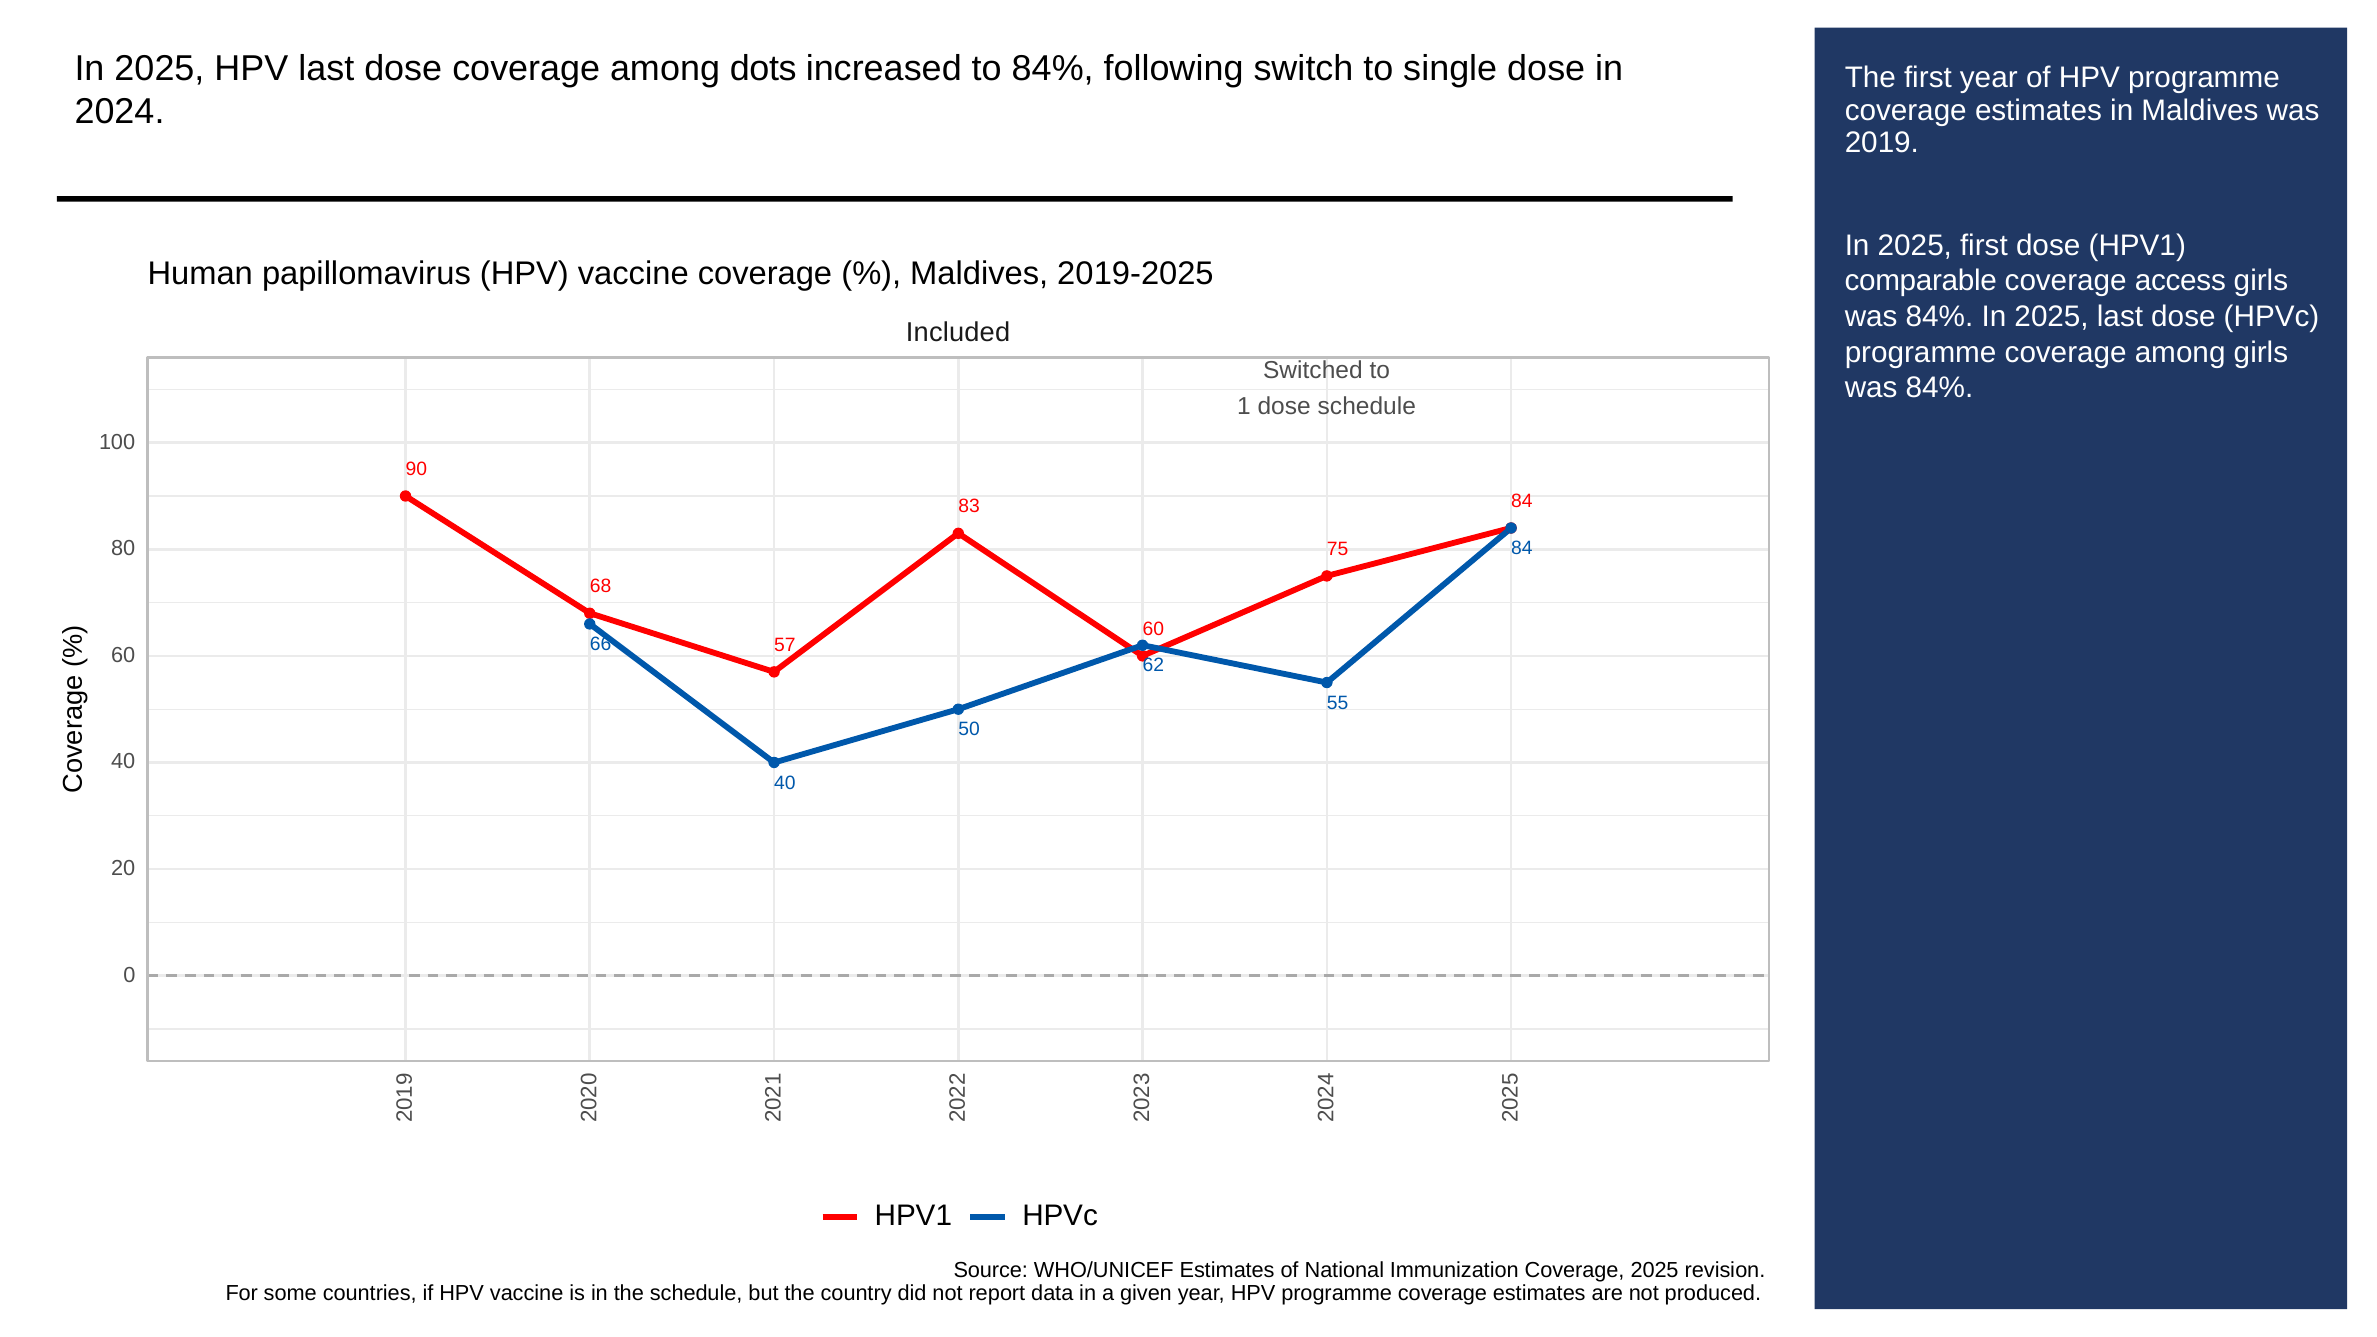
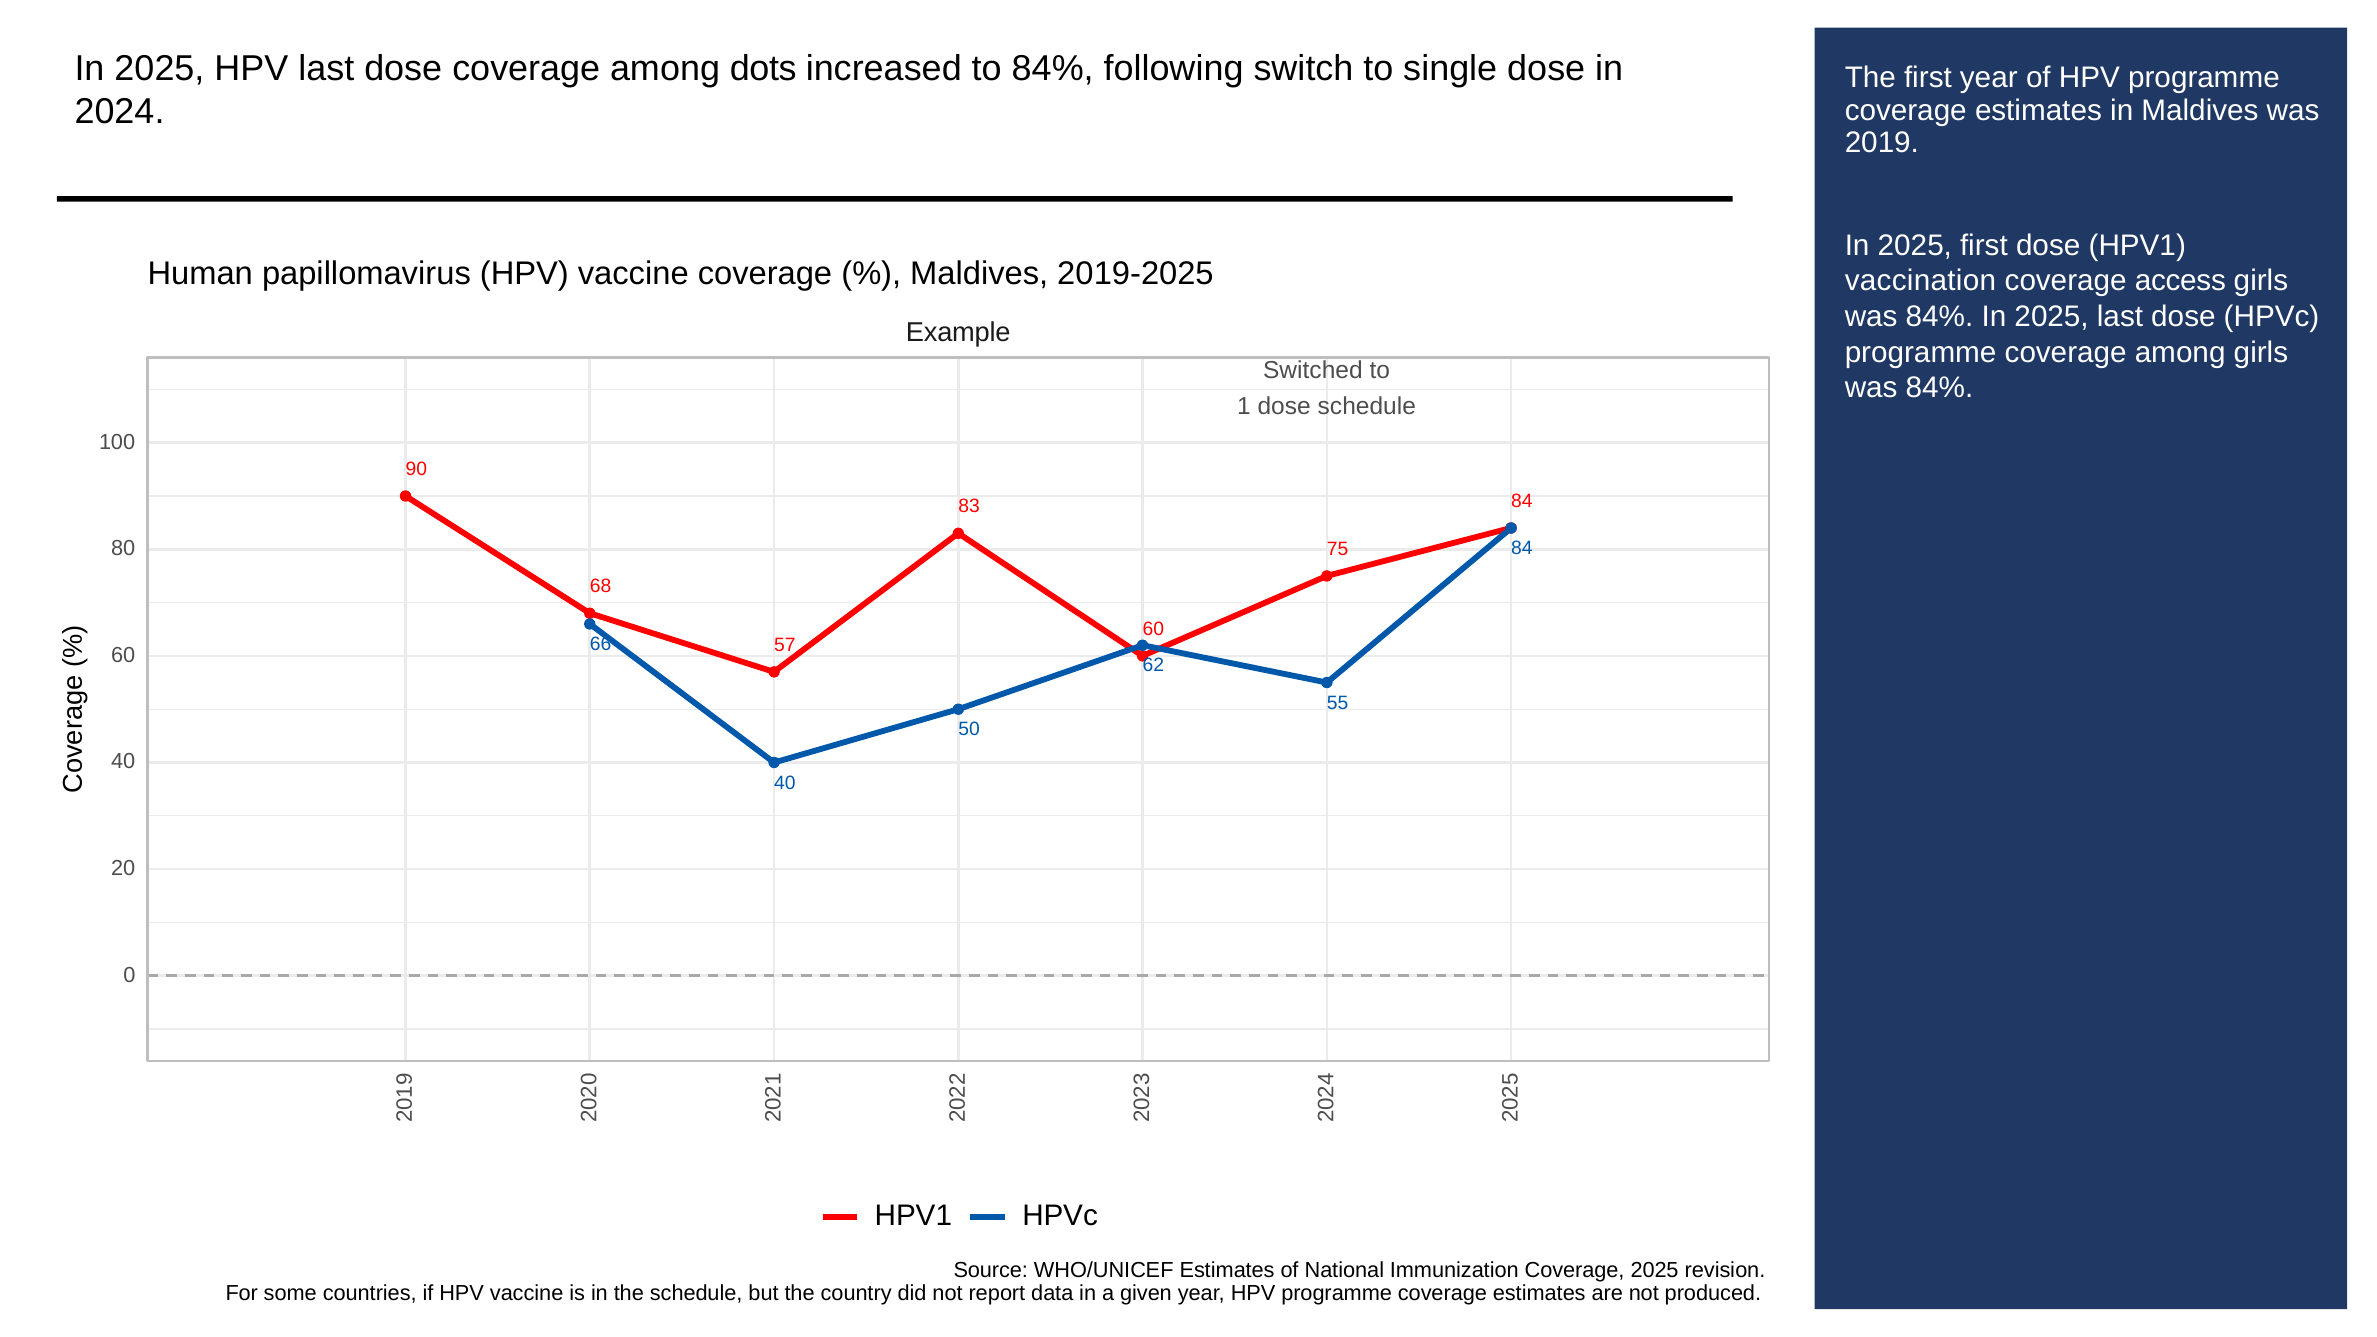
comparable: comparable -> vaccination (1920, 281)
Included: Included -> Example (958, 333)
